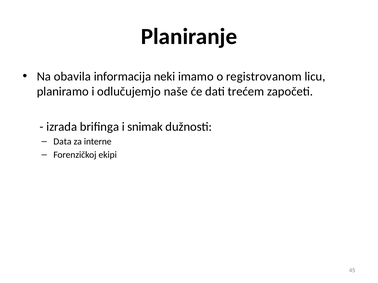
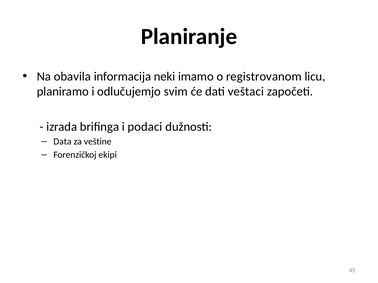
naše: naše -> svim (176, 92)
trećem: trećem -> veštaci (246, 92)
snimak: snimak -> podaci (145, 127)
interne: interne -> veštine (98, 142)
